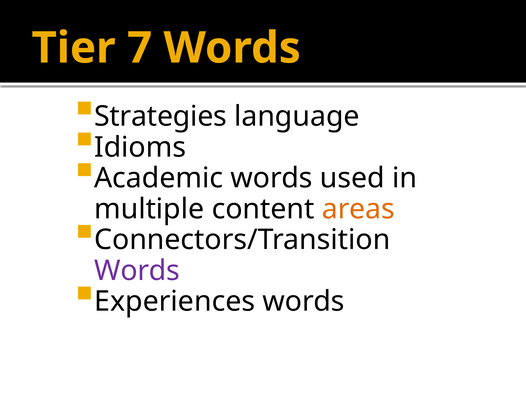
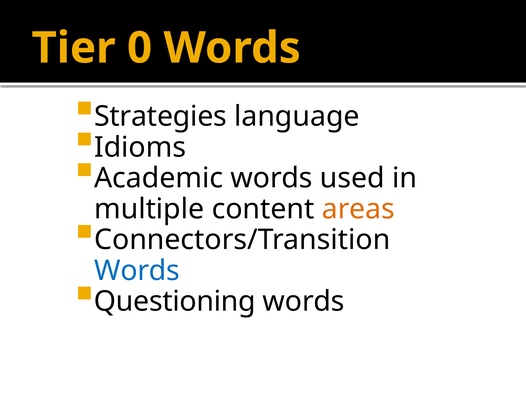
7: 7 -> 0 (140, 48)
Words colour: purple -> blue (137, 270)
Experiences: Experiences -> Questioning (175, 301)
